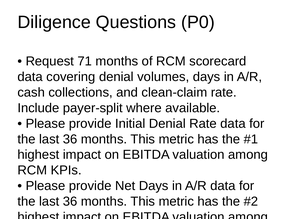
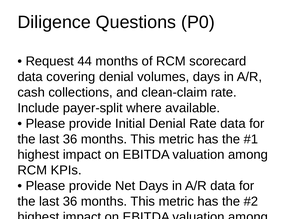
71: 71 -> 44 (85, 61)
